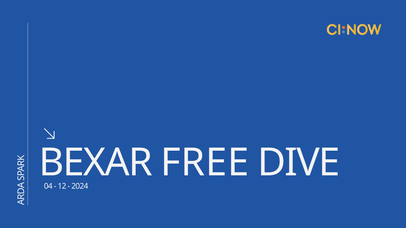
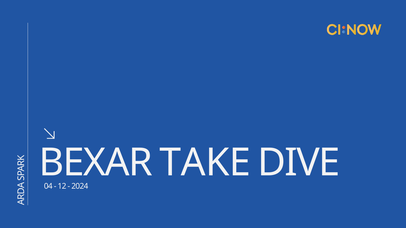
FREE: FREE -> TAKE (205, 163)
